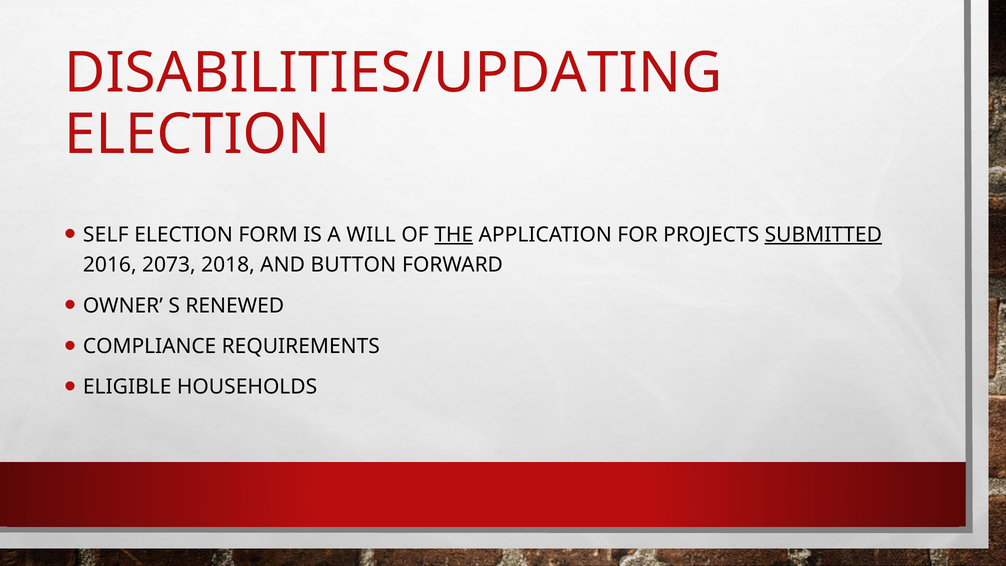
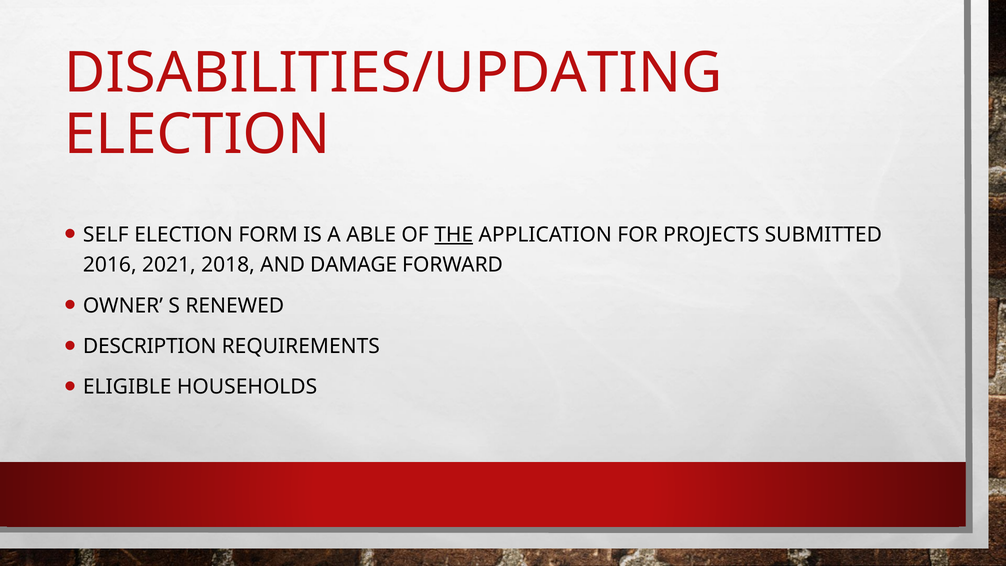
WILL: WILL -> ABLE (371, 235)
SUBMITTED underline: present -> none (823, 235)
2073: 2073 -> 2021 (169, 265)
BUTTON: BUTTON -> DAMAGE (354, 265)
COMPLIANCE: COMPLIANCE -> DESCRIPTION (150, 346)
